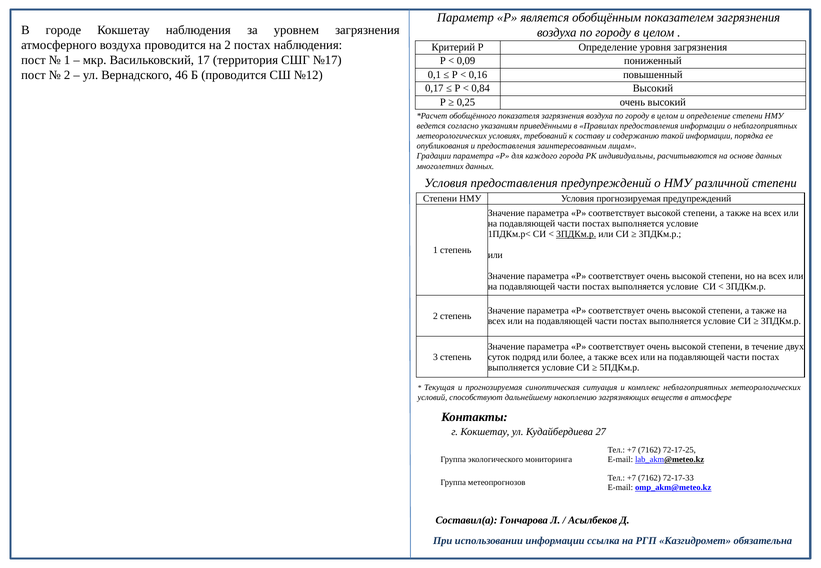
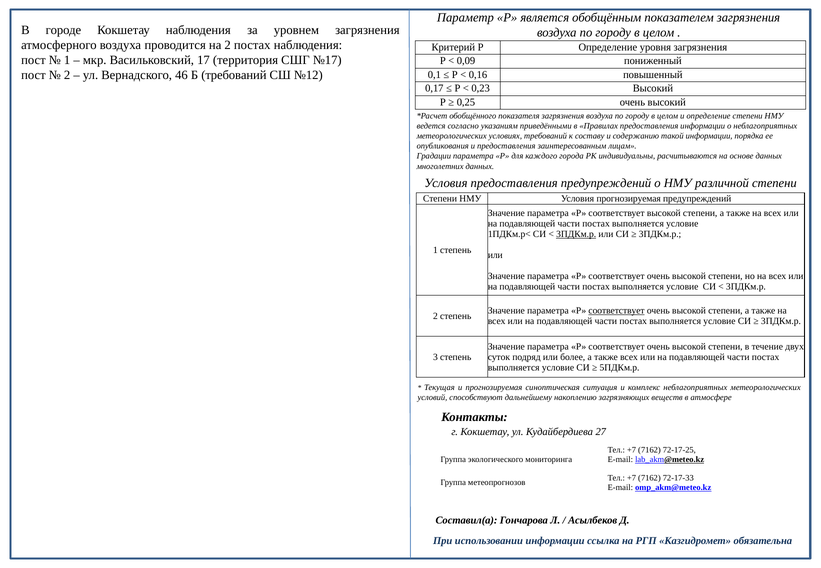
Б проводится: проводится -> требований (234, 75)
0,84: 0,84 -> 0,23 (481, 89)
соответствует underline: none -> present (617, 311)
